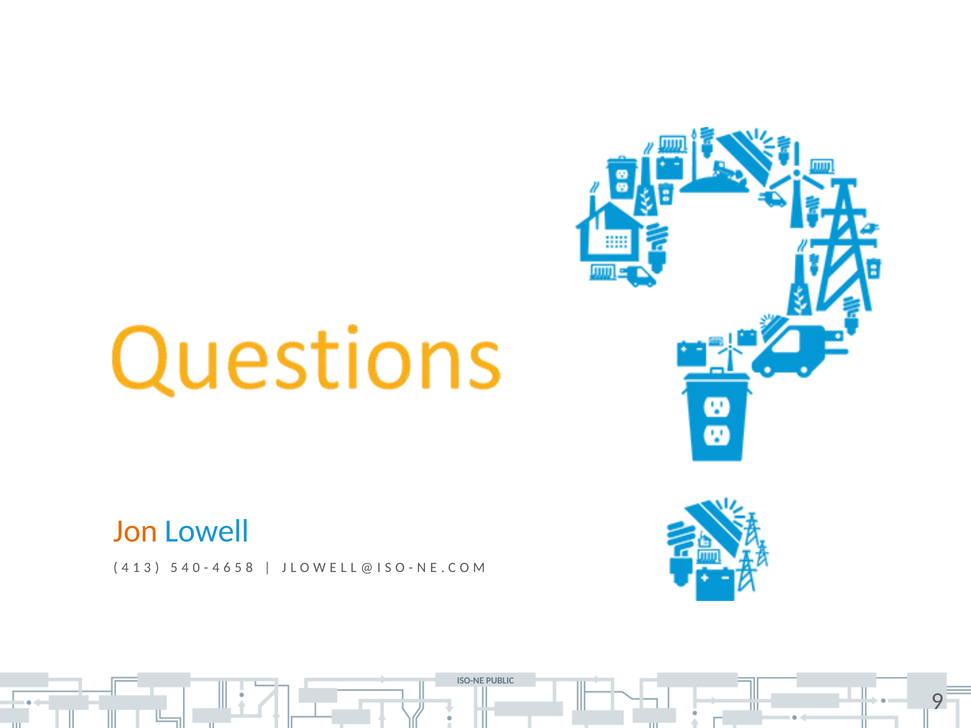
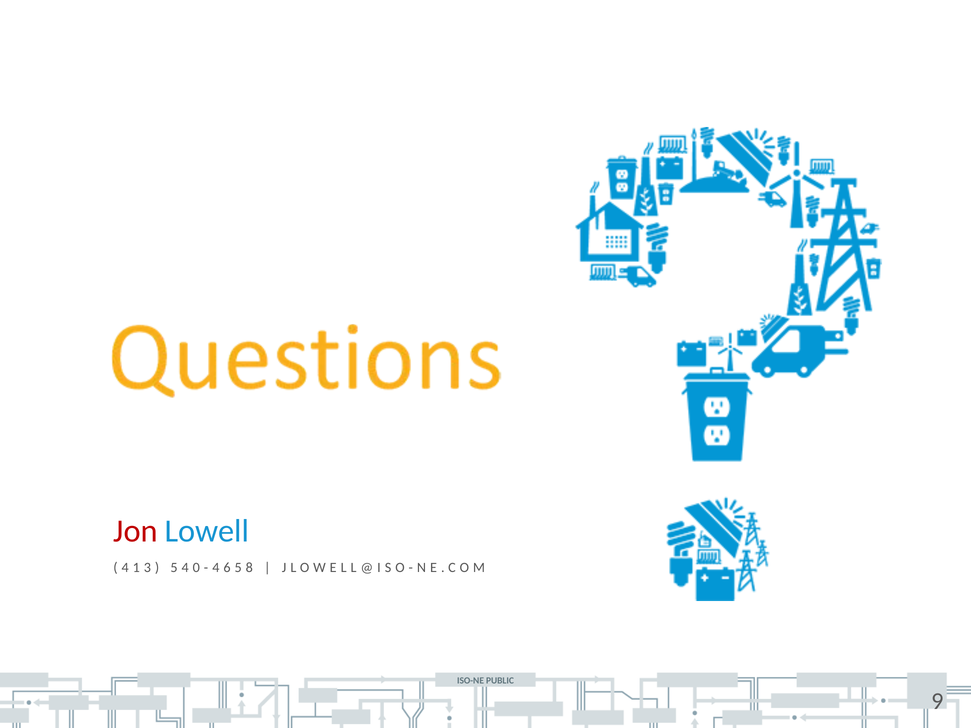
Jon colour: orange -> red (135, 531)
